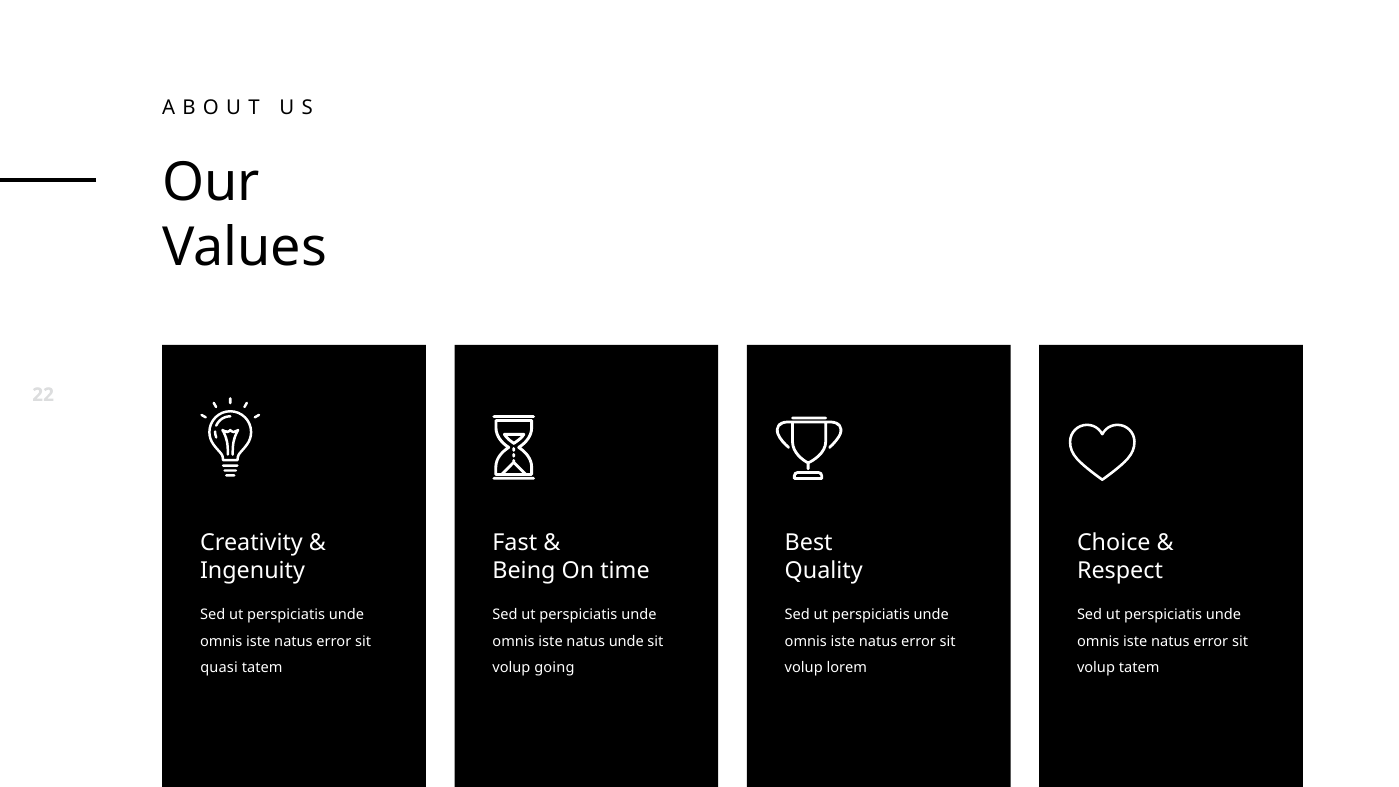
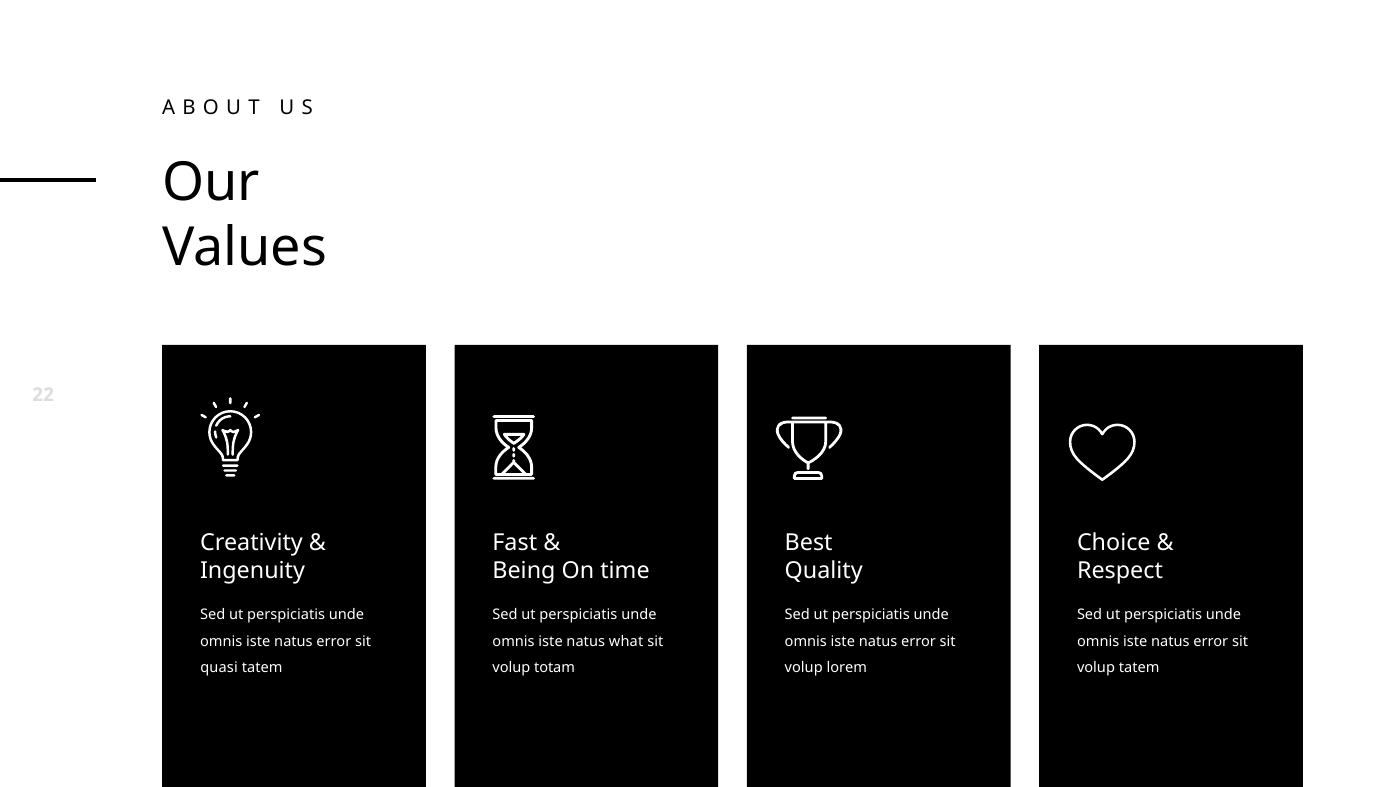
natus unde: unde -> what (626, 641)
going: going -> totam (555, 667)
